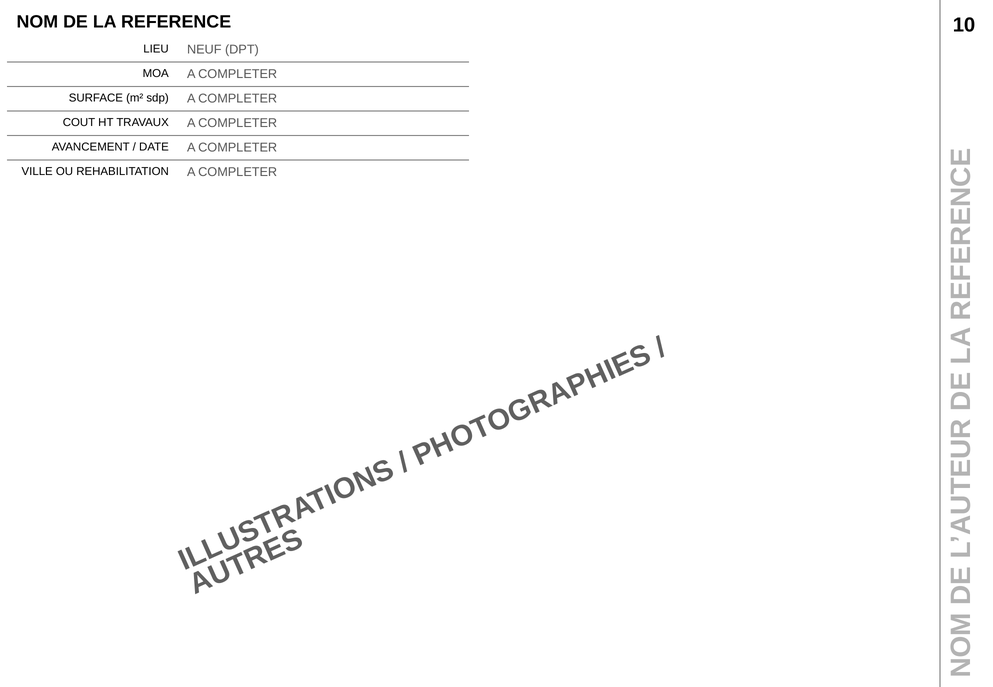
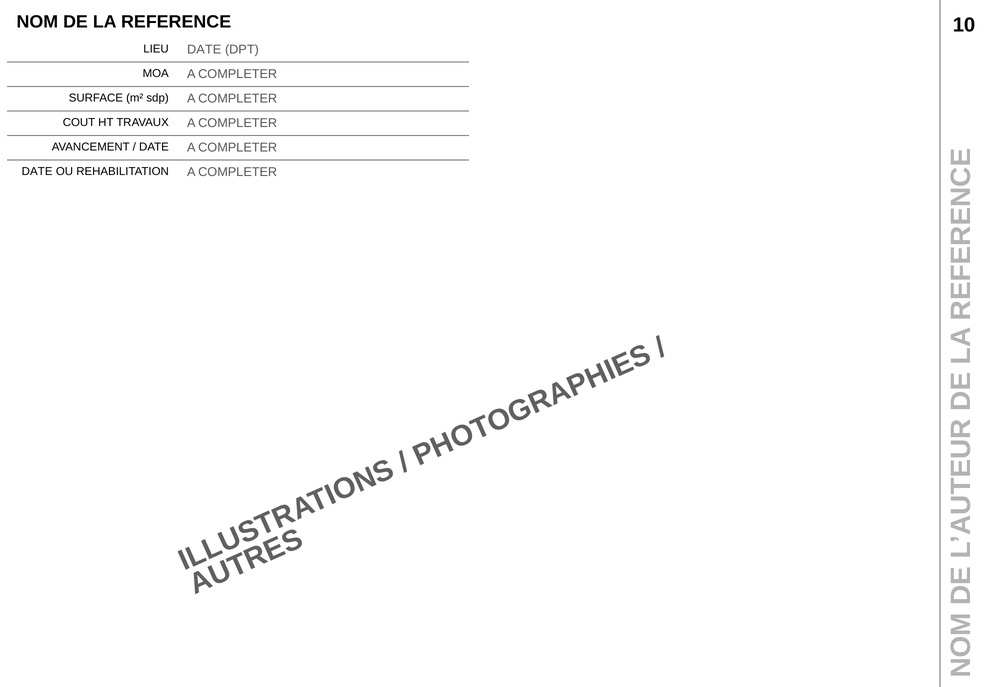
LIEU NEUF: NEUF -> DATE (204, 49)
VILLE: VILLE -> DATE (37, 171)
